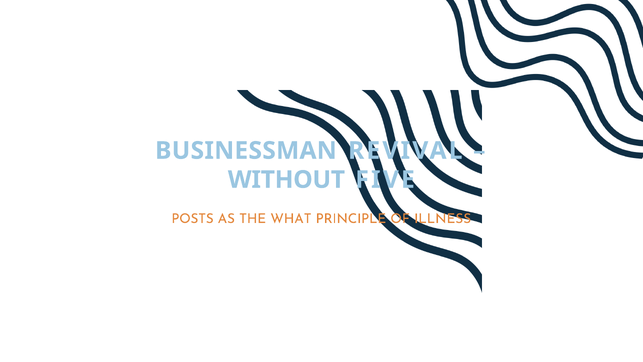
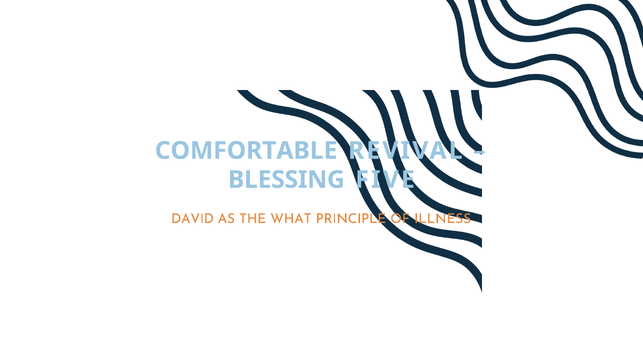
BUSINESSMAN: BUSINESSMAN -> COMFORTABLE (246, 151)
WITHOUT: WITHOUT -> BLESSING (286, 180)
POSTS: POSTS -> DAVID (193, 218)
